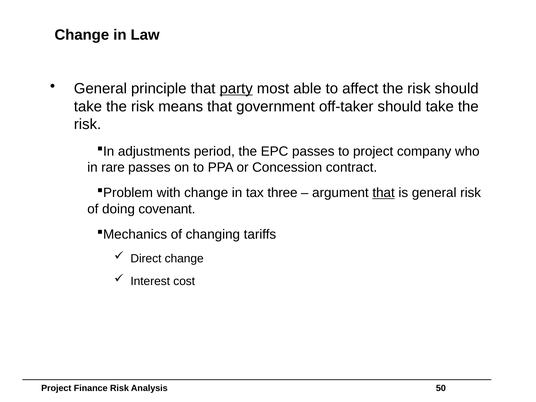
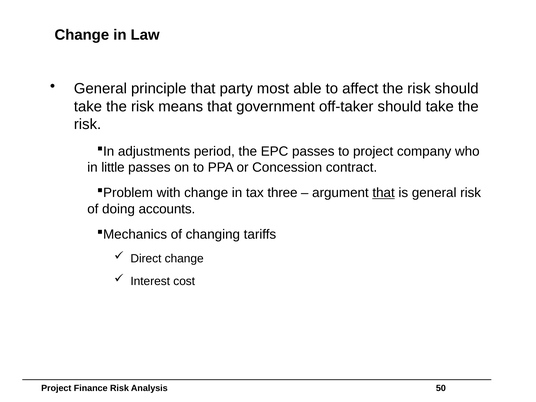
party underline: present -> none (236, 89)
rare: rare -> little (113, 167)
covenant: covenant -> accounts (167, 209)
